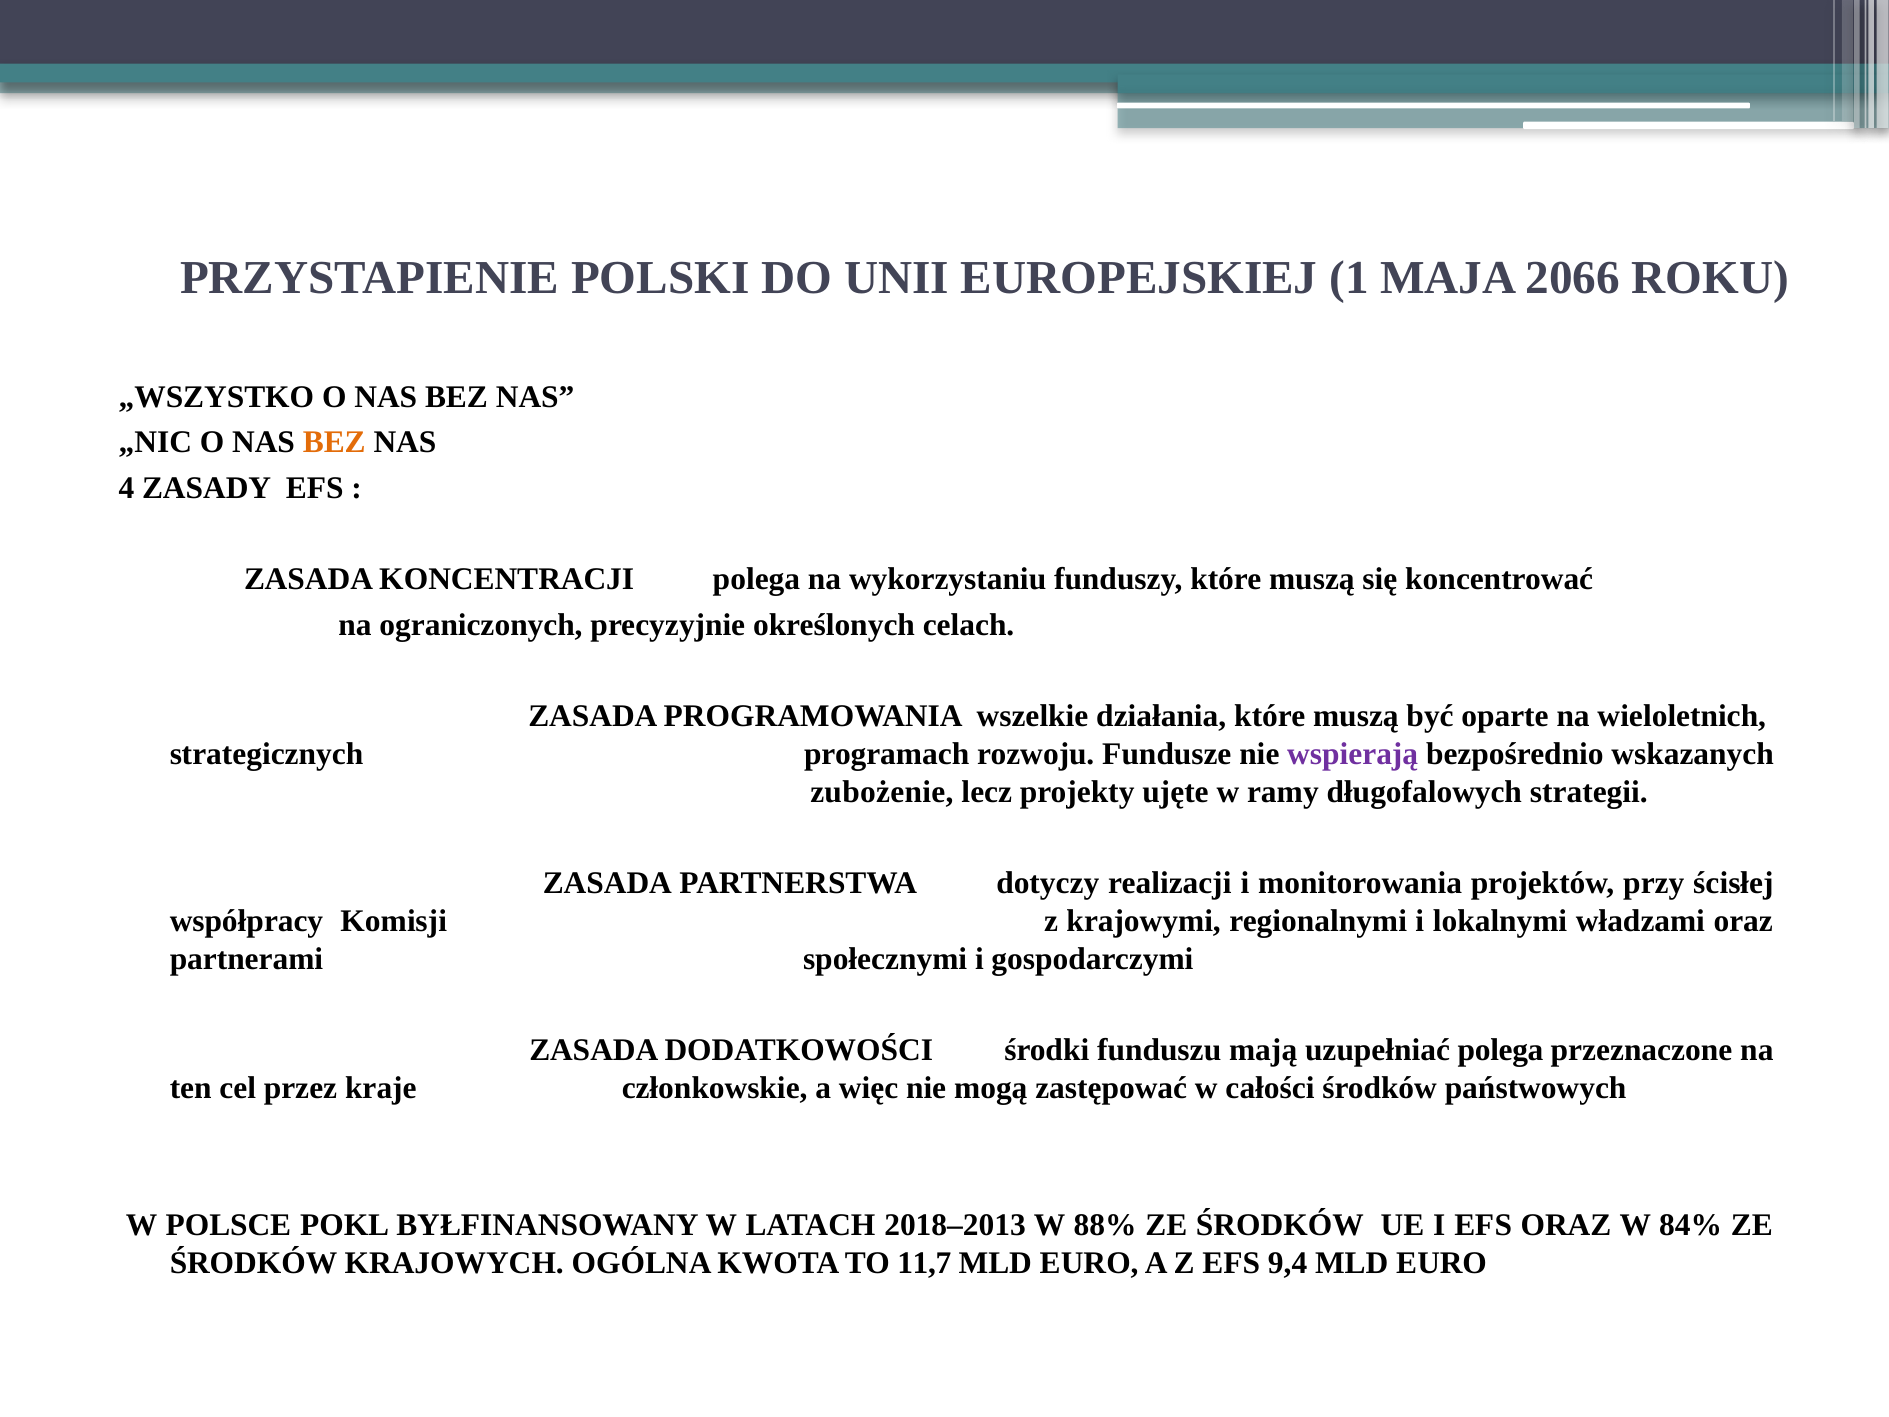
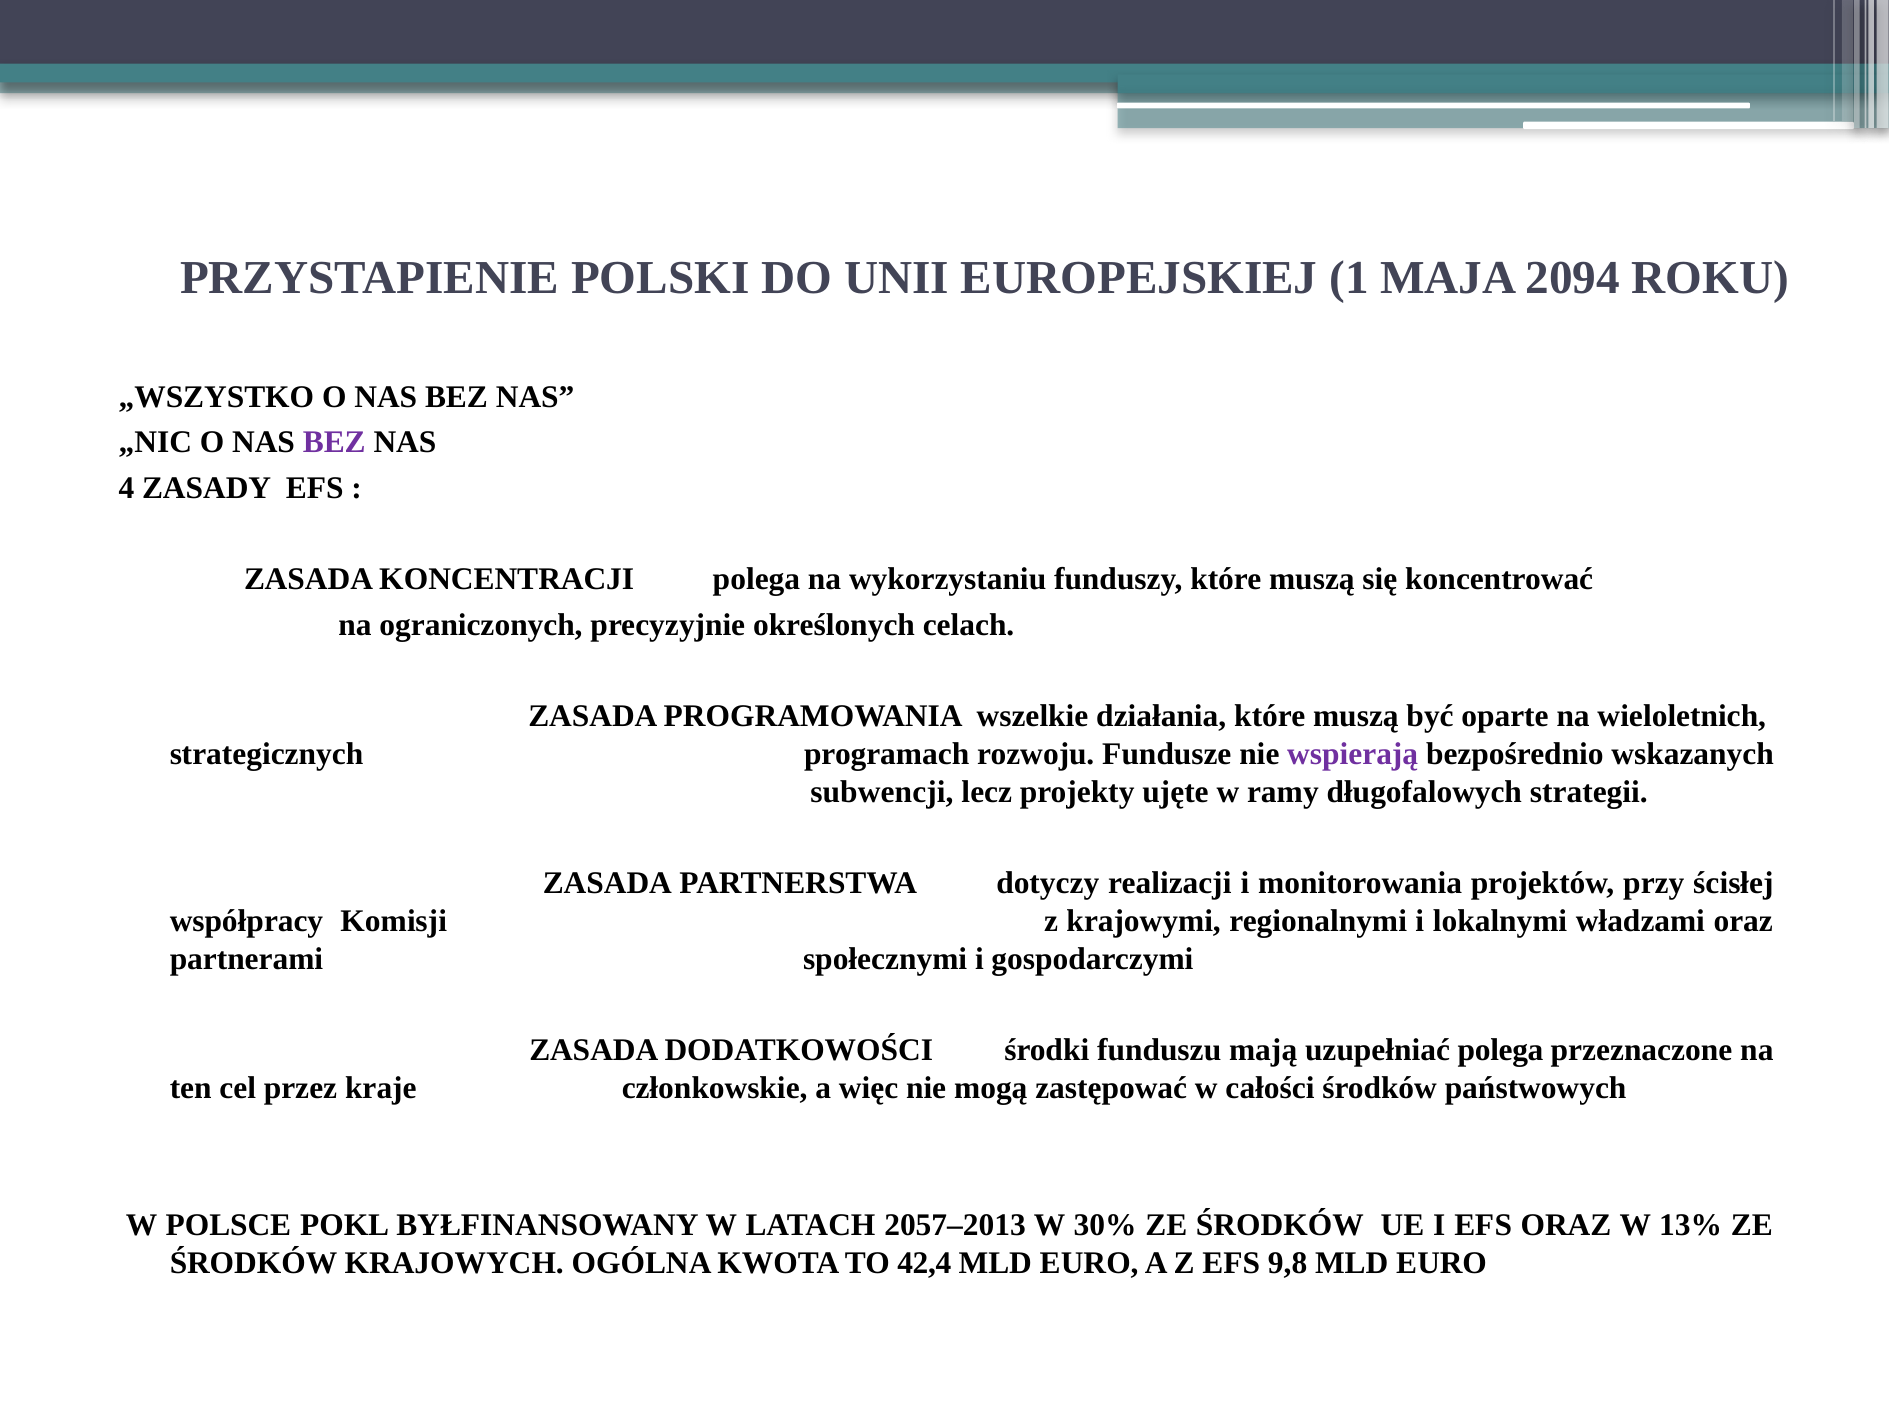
2066: 2066 -> 2094 (1573, 278)
BEZ colour: orange -> purple (334, 442)
zubożenie: zubożenie -> subwencji (882, 792)
2018–2013: 2018–2013 -> 2057–2013 (955, 1225)
88%: 88% -> 30% (1105, 1225)
84%: 84% -> 13% (1691, 1225)
11,7: 11,7 -> 42,4 (924, 1263)
9,4: 9,4 -> 9,8 (1288, 1263)
